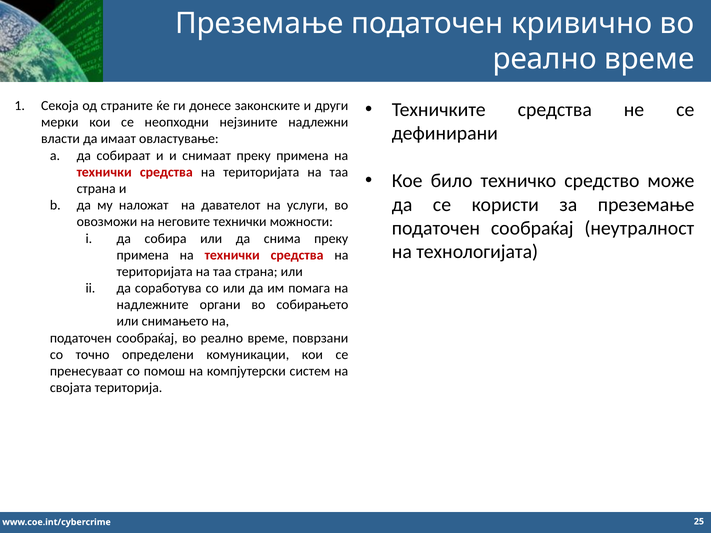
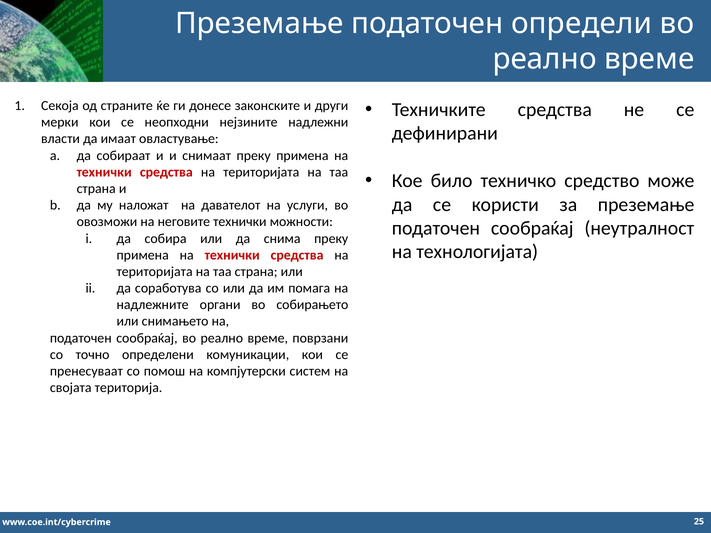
кривично: кривично -> определи (582, 23)
